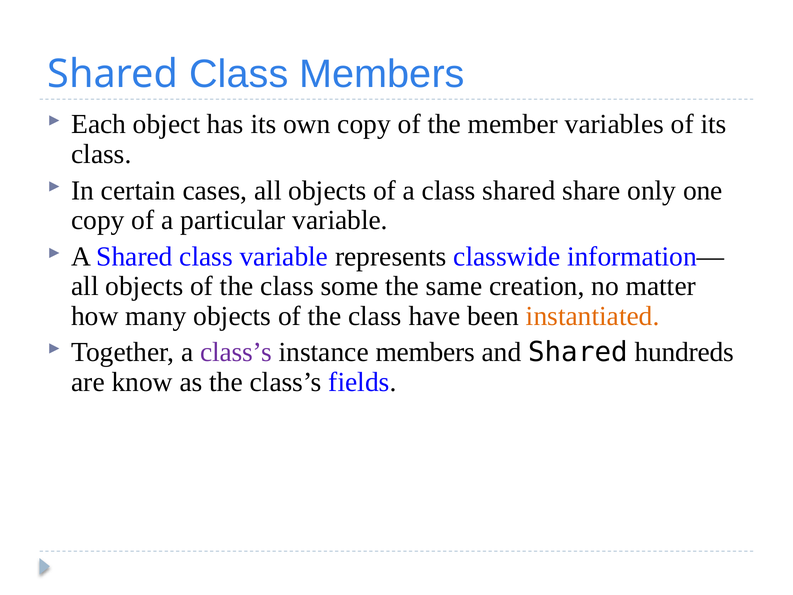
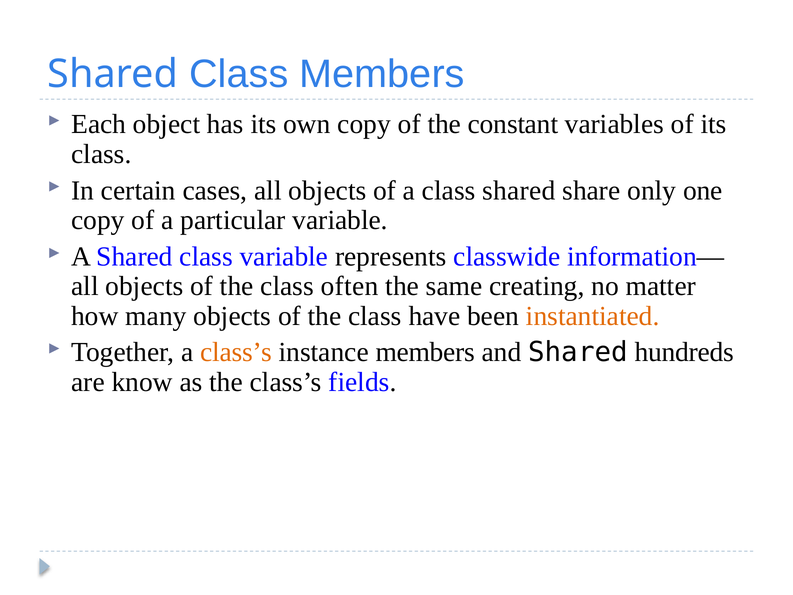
member: member -> constant (513, 124)
some: some -> often (349, 286)
creation: creation -> creating (537, 286)
class’s colour: purple -> orange (236, 352)
